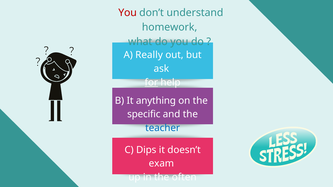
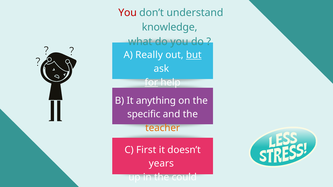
homework: homework -> knowledge (170, 27)
but underline: none -> present (194, 55)
teacher colour: blue -> orange (163, 128)
Dips: Dips -> First (146, 150)
exam: exam -> years (161, 164)
often: often -> could (184, 177)
